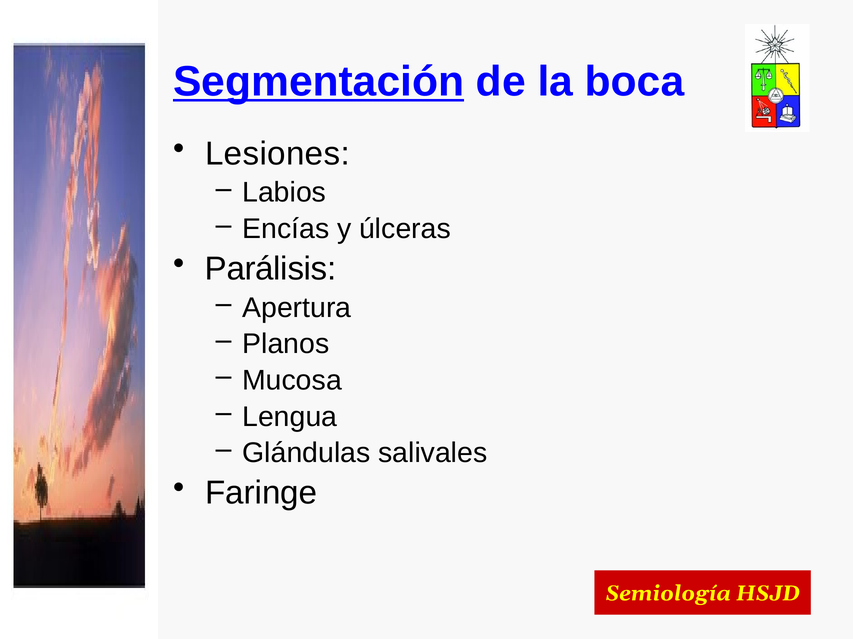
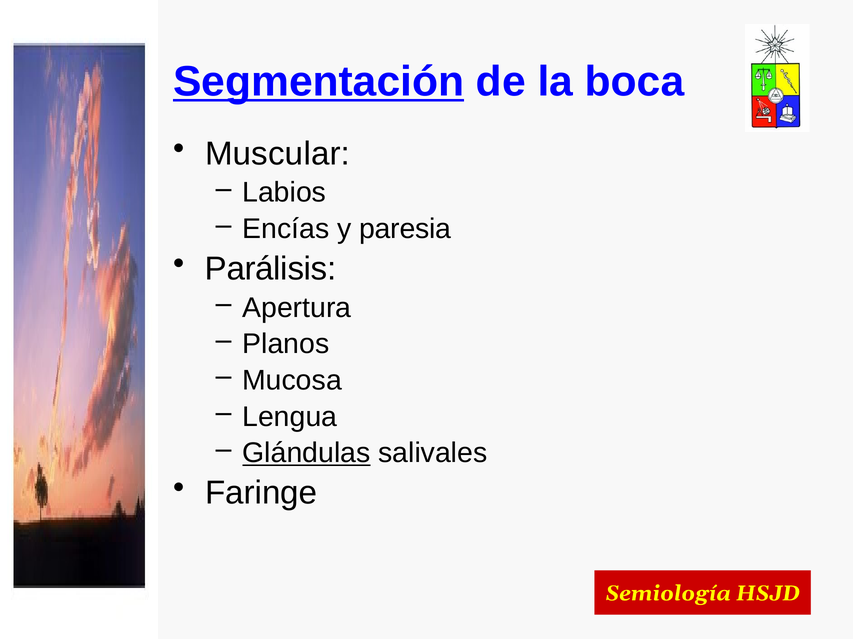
Lesiones: Lesiones -> Muscular (278, 154)
úlceras: úlceras -> paresia (405, 229)
Glándulas underline: none -> present (306, 453)
